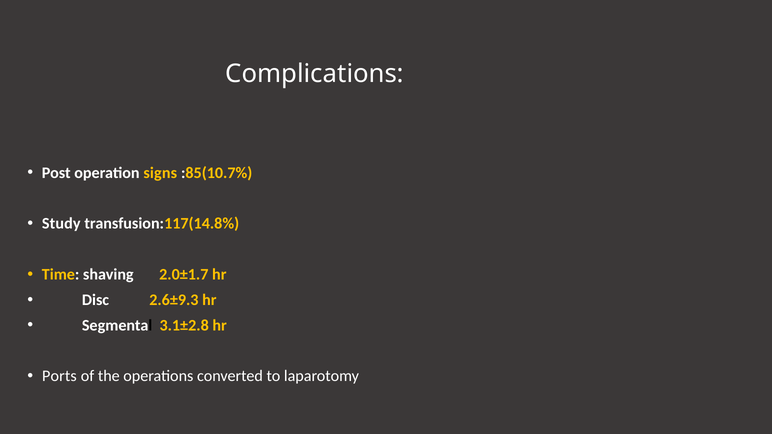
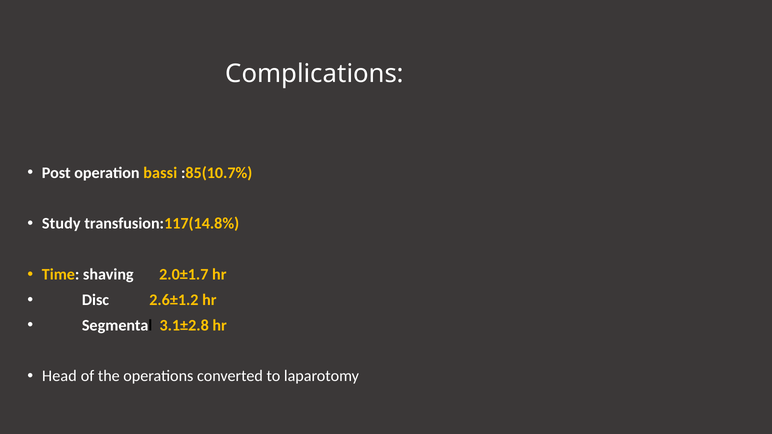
signs: signs -> bassi (160, 173)
2.6±9.3: 2.6±9.3 -> 2.6±1.2 (174, 300)
Ports: Ports -> Head (59, 376)
